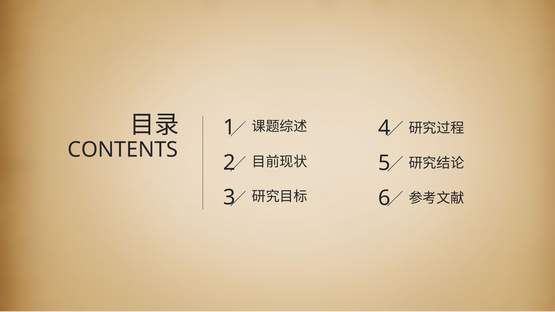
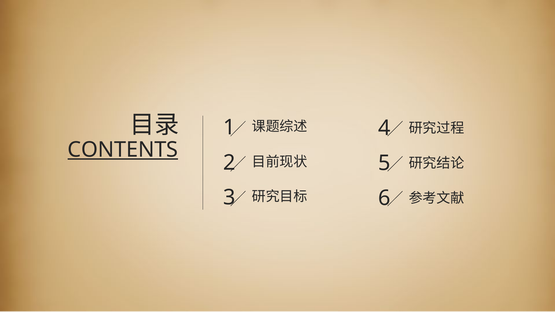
CONTENTS underline: none -> present (123, 150)
